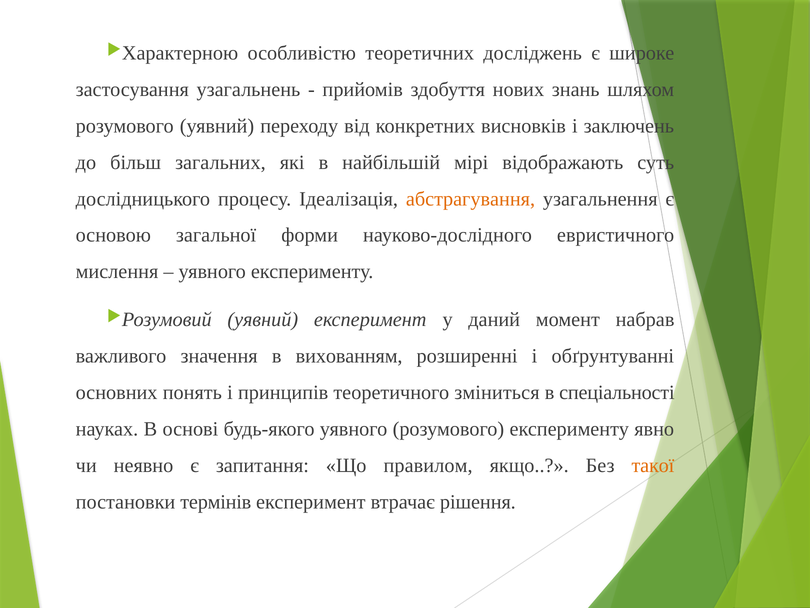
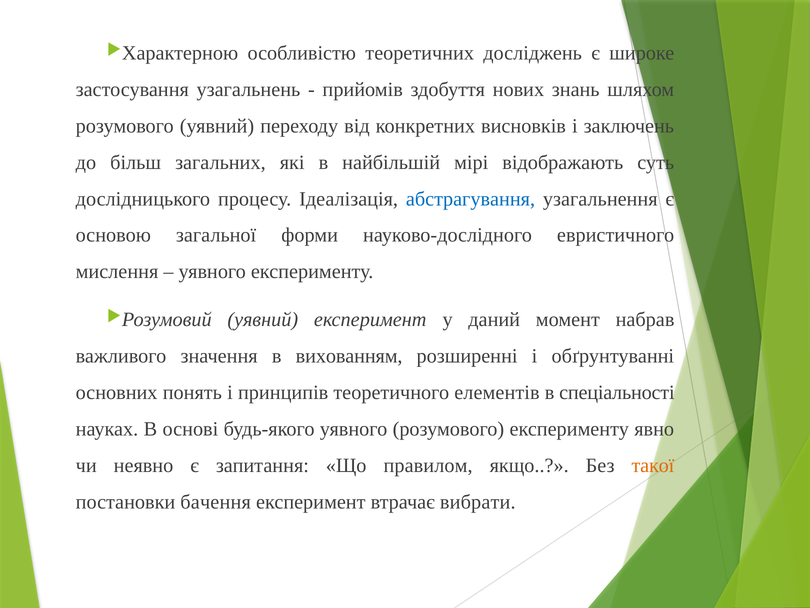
абстрагування colour: orange -> blue (471, 199)
зміниться: зміниться -> елементів (497, 392)
термінів: термінів -> бачення (216, 502)
рішення: рішення -> вибрати (478, 502)
